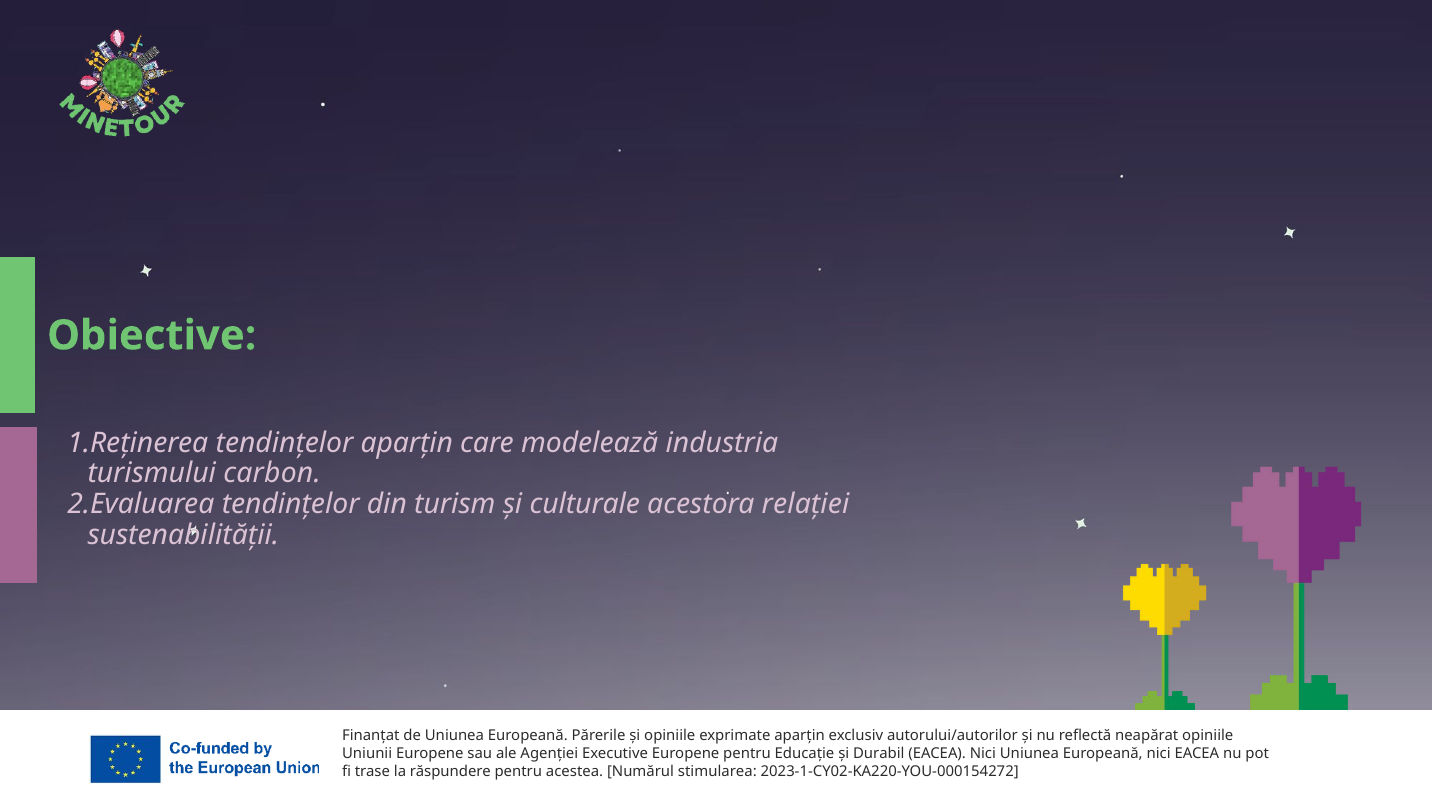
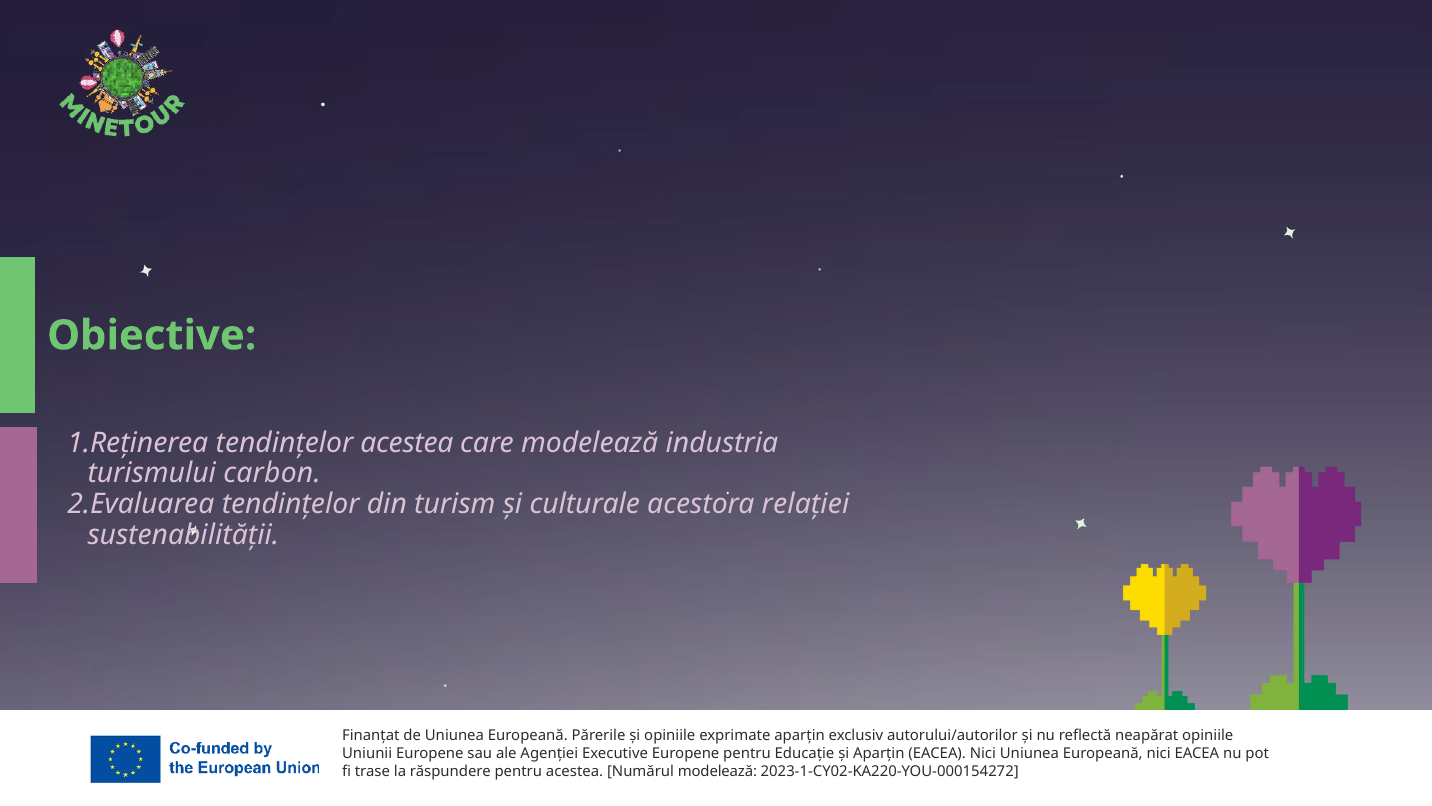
tendințelor aparțin: aparțin -> acestea (407, 443)
și Durabil: Durabil -> Aparțin (879, 753)
Numărul stimularea: stimularea -> modelează (717, 771)
